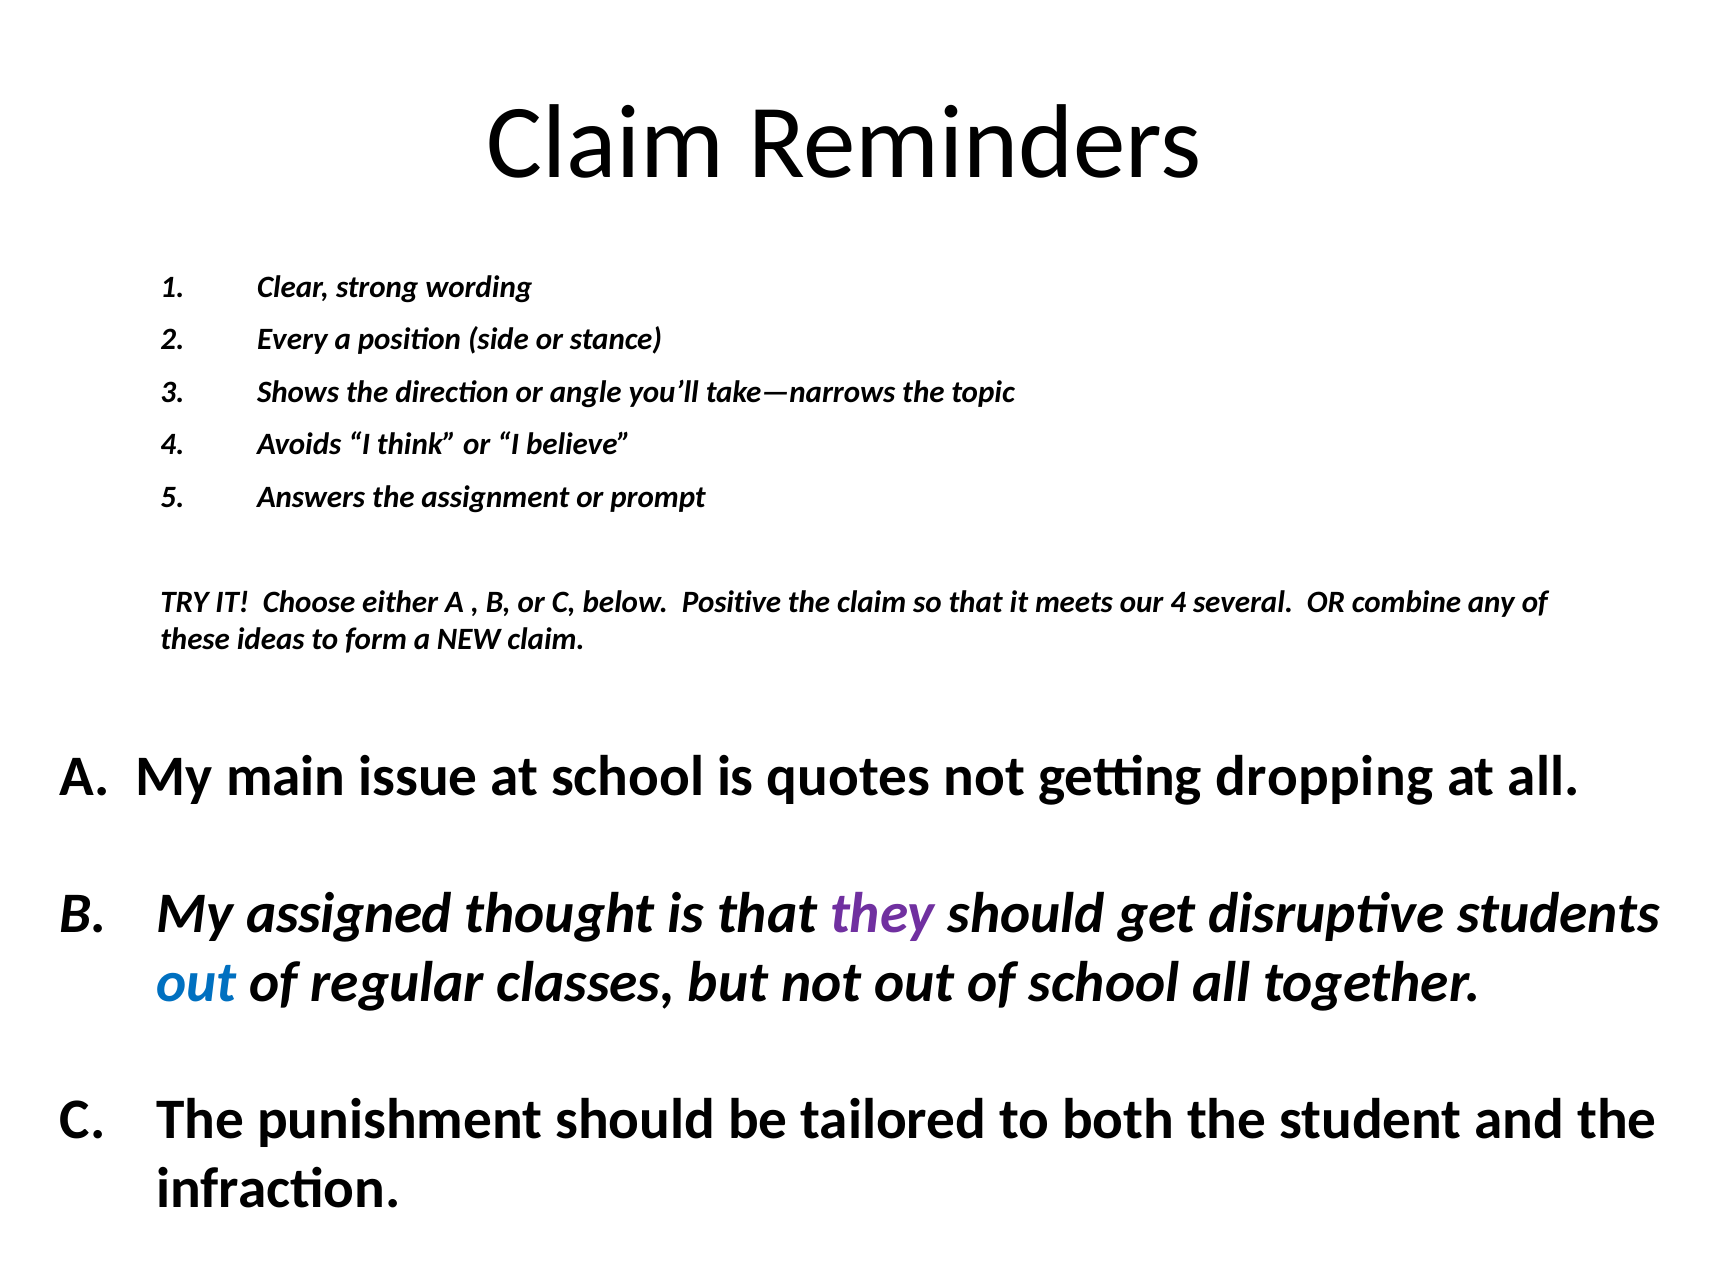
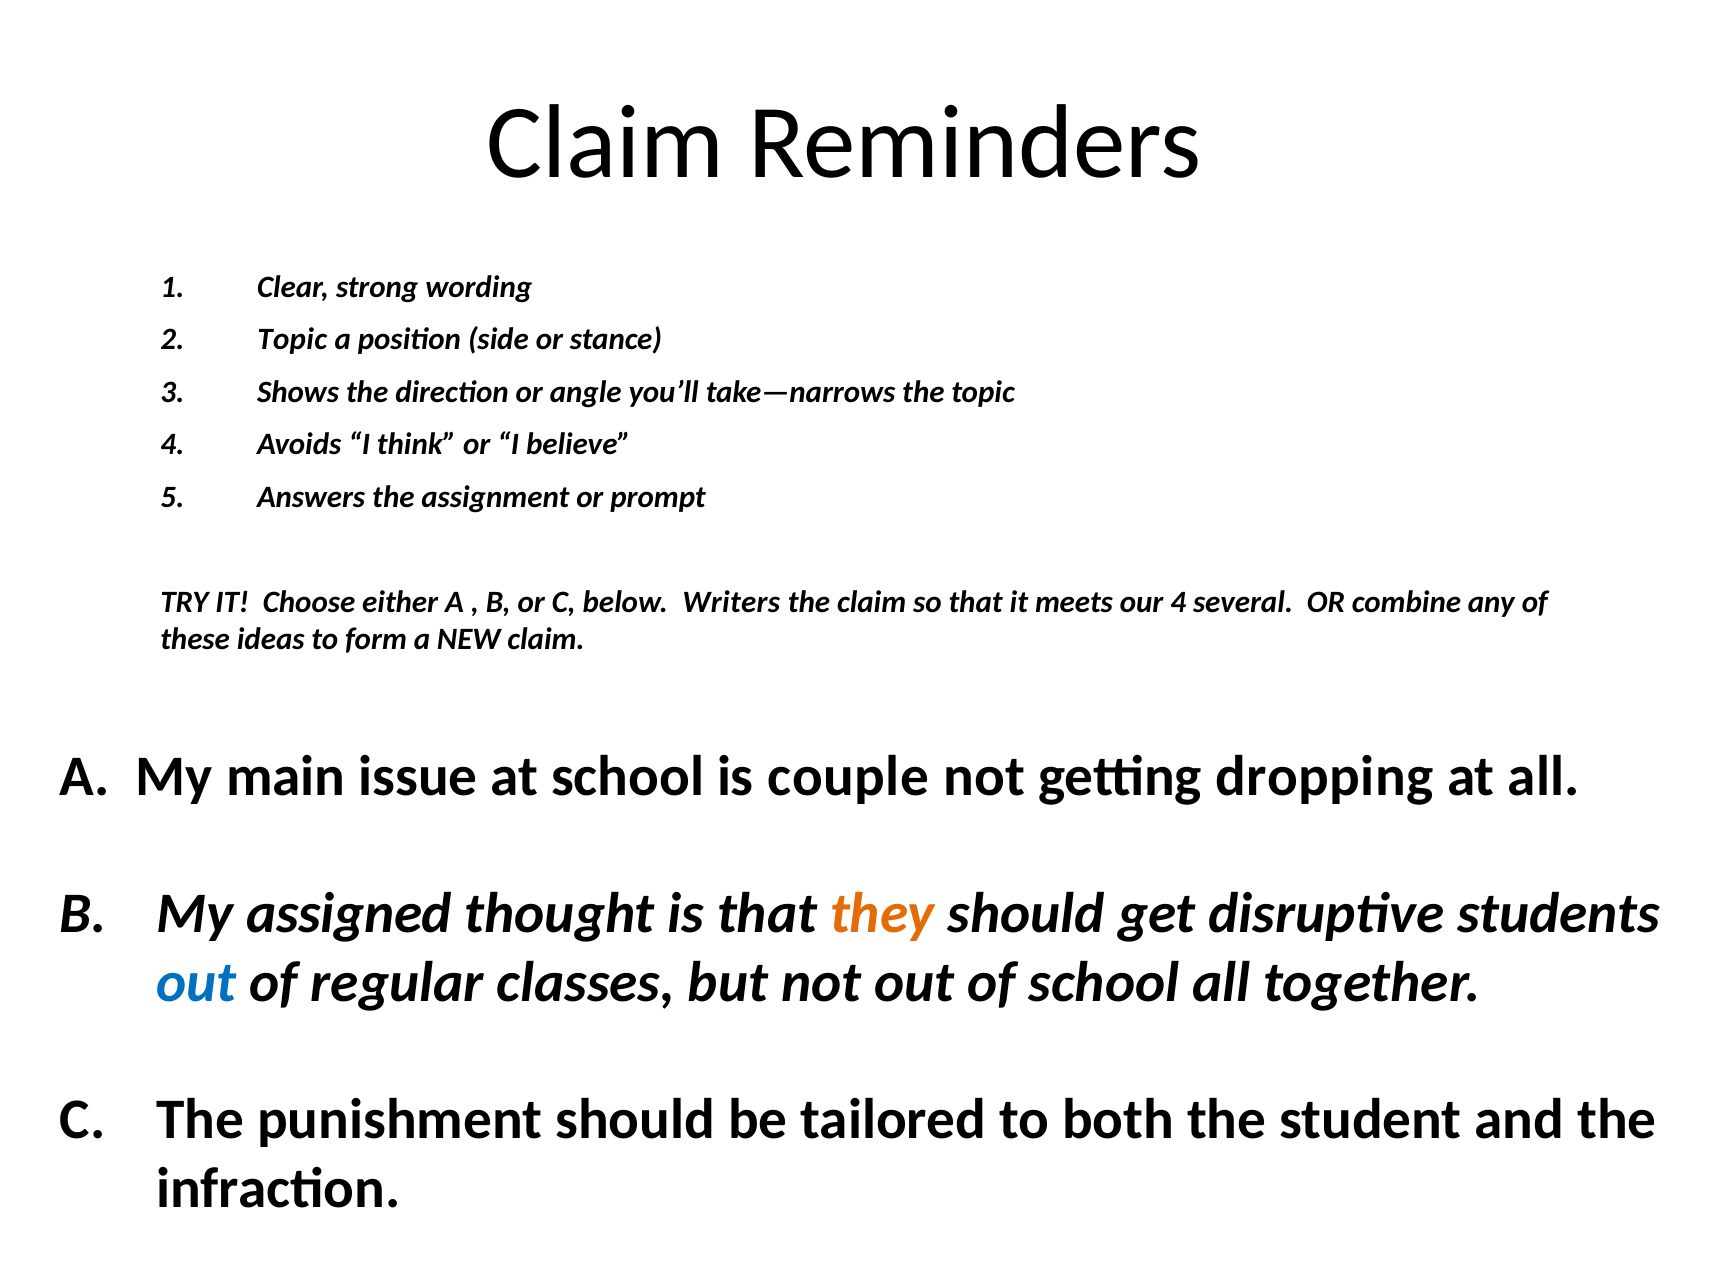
Every: Every -> Topic (292, 340)
Positive: Positive -> Writers (731, 602)
quotes: quotes -> couple (848, 777)
they colour: purple -> orange (883, 914)
